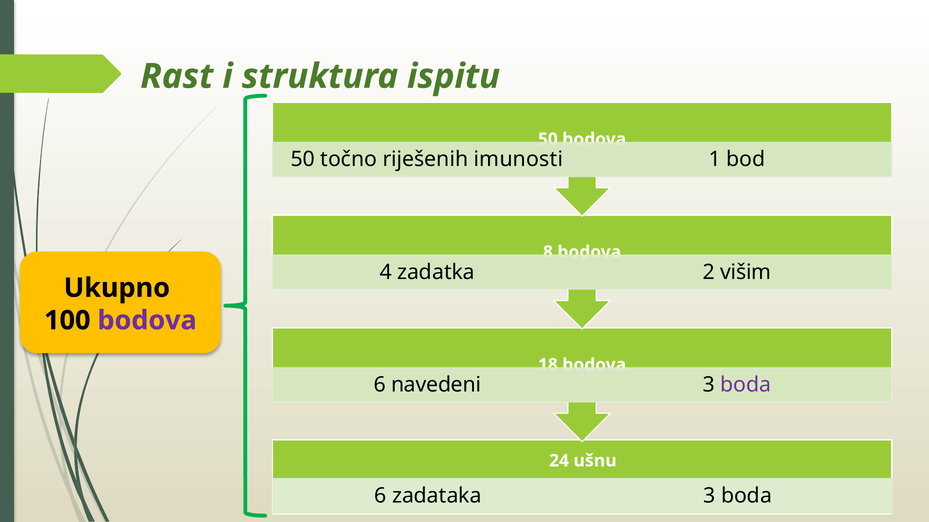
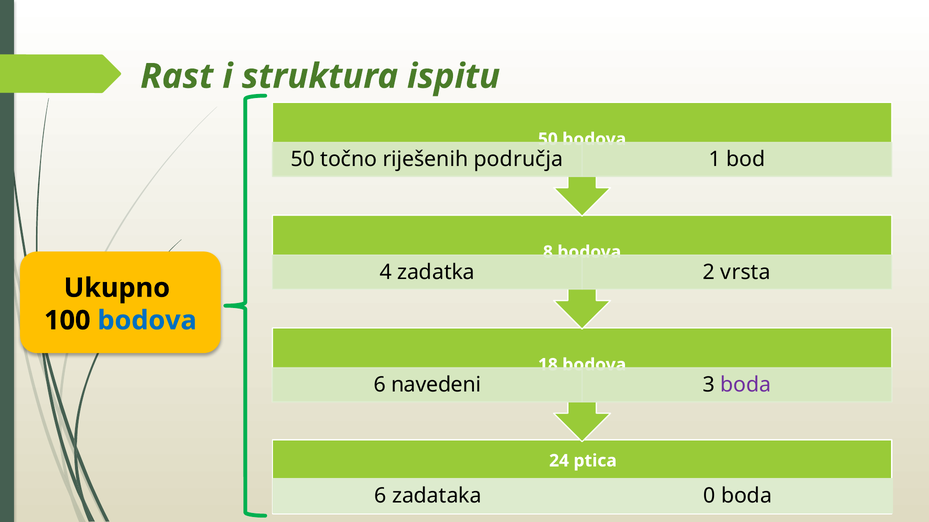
imunosti: imunosti -> područja (519, 159)
višim: višim -> vrsta (746, 272)
bodova colour: purple -> blue (147, 321)
ušnu: ušnu -> ptica (595, 461)
zadataka 3: 3 -> 0 (710, 496)
